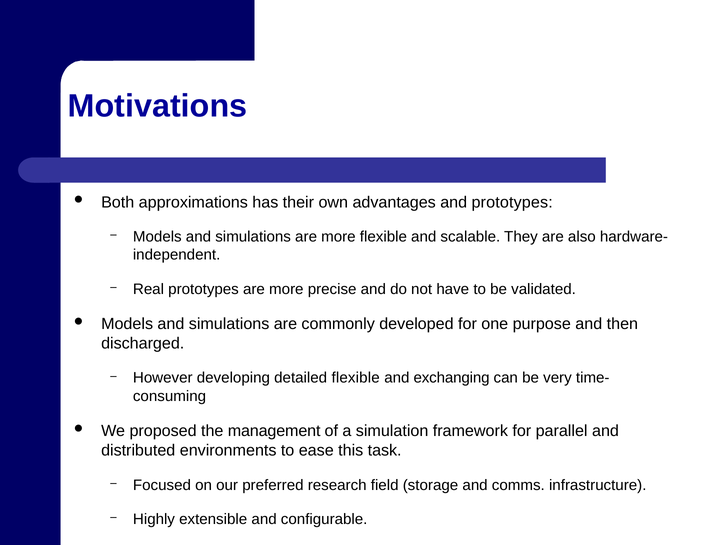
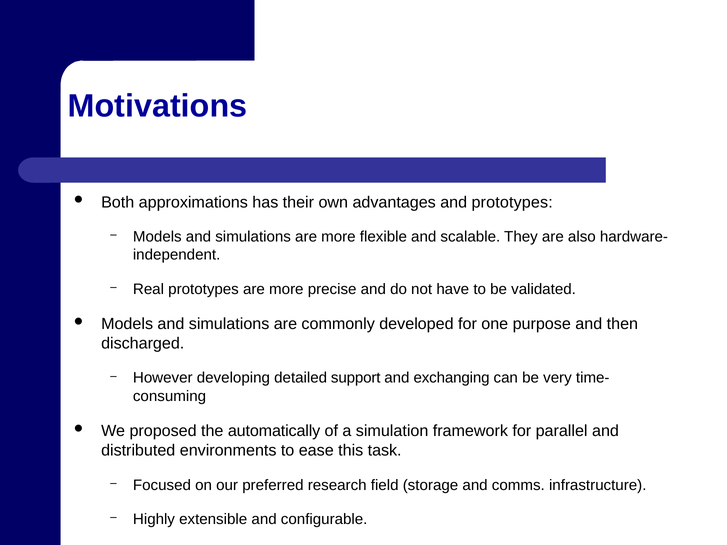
detailed flexible: flexible -> support (356, 378)
management: management -> automatically (274, 431)
